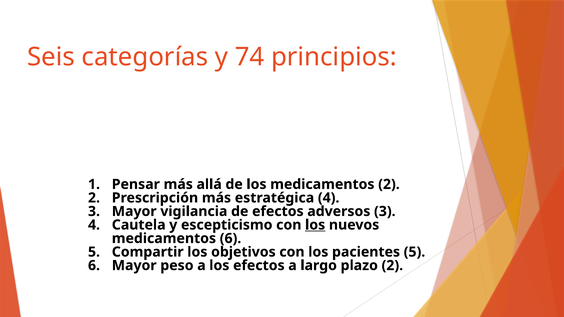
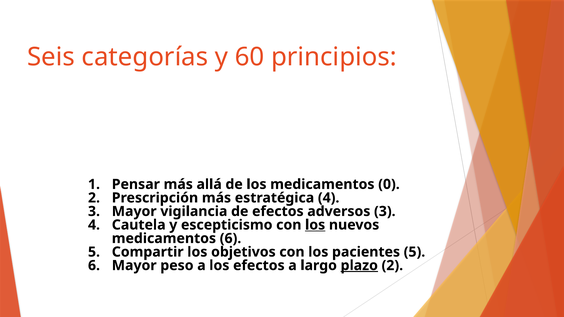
74: 74 -> 60 (250, 57)
medicamentos 2: 2 -> 0 (389, 184)
plazo underline: none -> present (359, 266)
